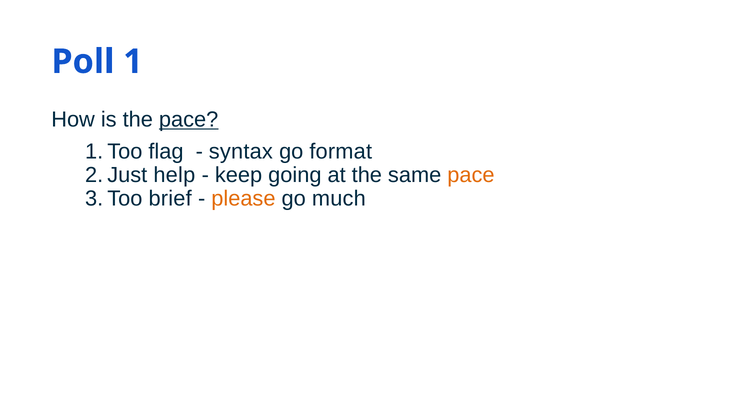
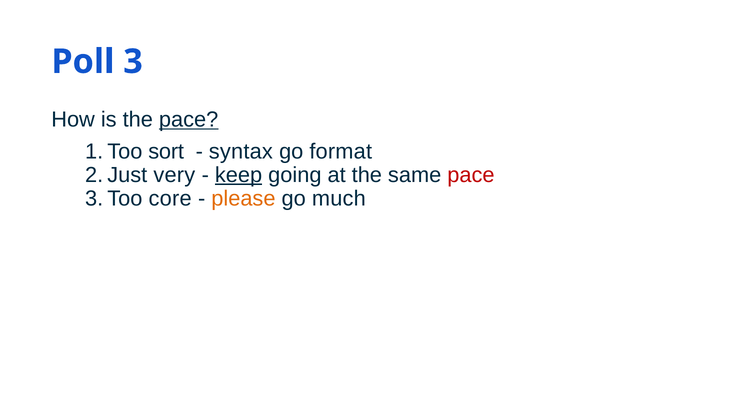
1: 1 -> 3 (133, 62)
flag: flag -> sort (166, 151)
help: help -> very (174, 175)
keep underline: none -> present (239, 175)
pace colour: orange -> red (471, 175)
brief: brief -> core (170, 199)
